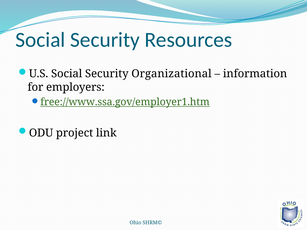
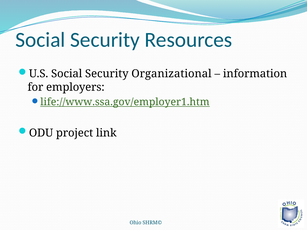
free://www.ssa.gov/employer1.htm: free://www.ssa.gov/employer1.htm -> life://www.ssa.gov/employer1.htm (125, 102)
